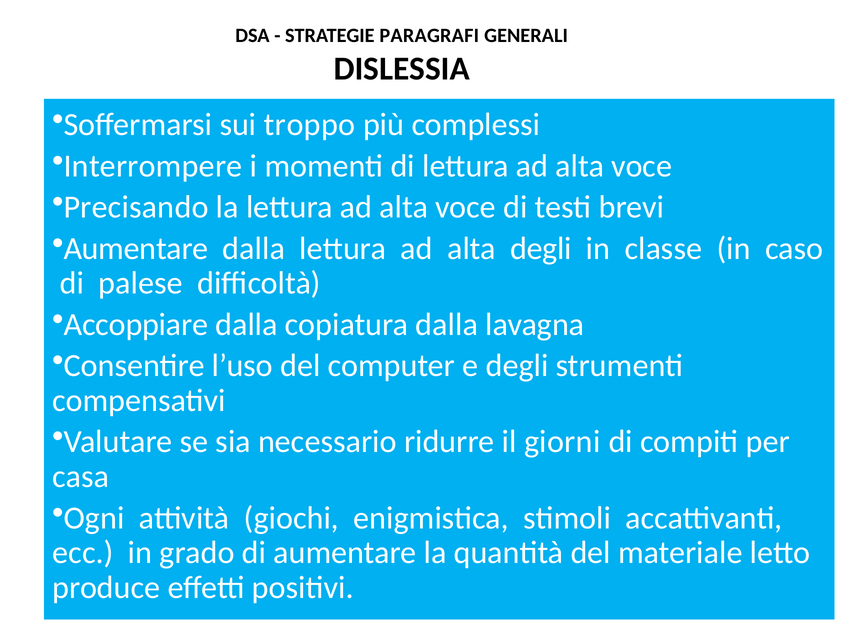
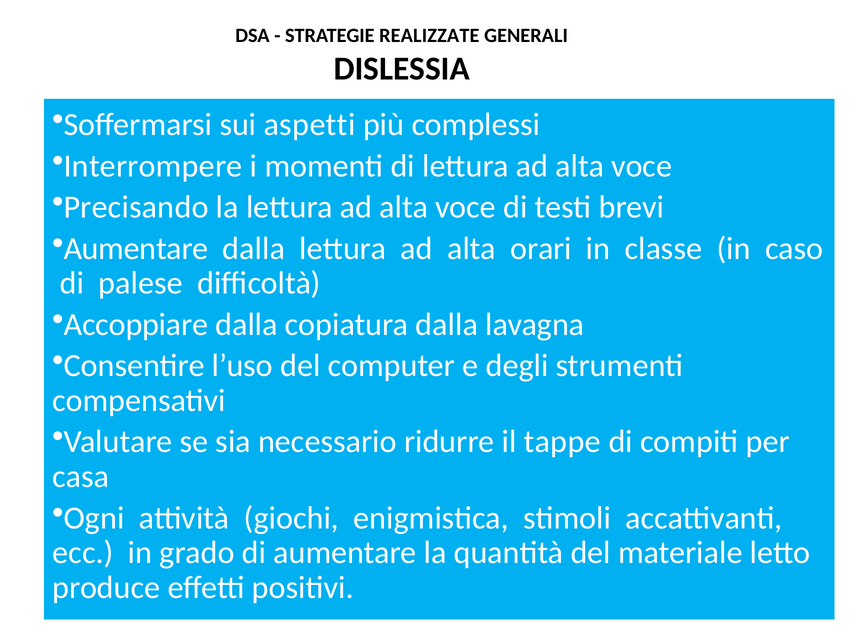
PARAGRAFI: PARAGRAFI -> REALIZZATE (429, 36)
troppo: troppo -> aspetti (310, 125)
alta degli: degli -> orari (541, 248)
giorni: giorni -> tappe (562, 441)
